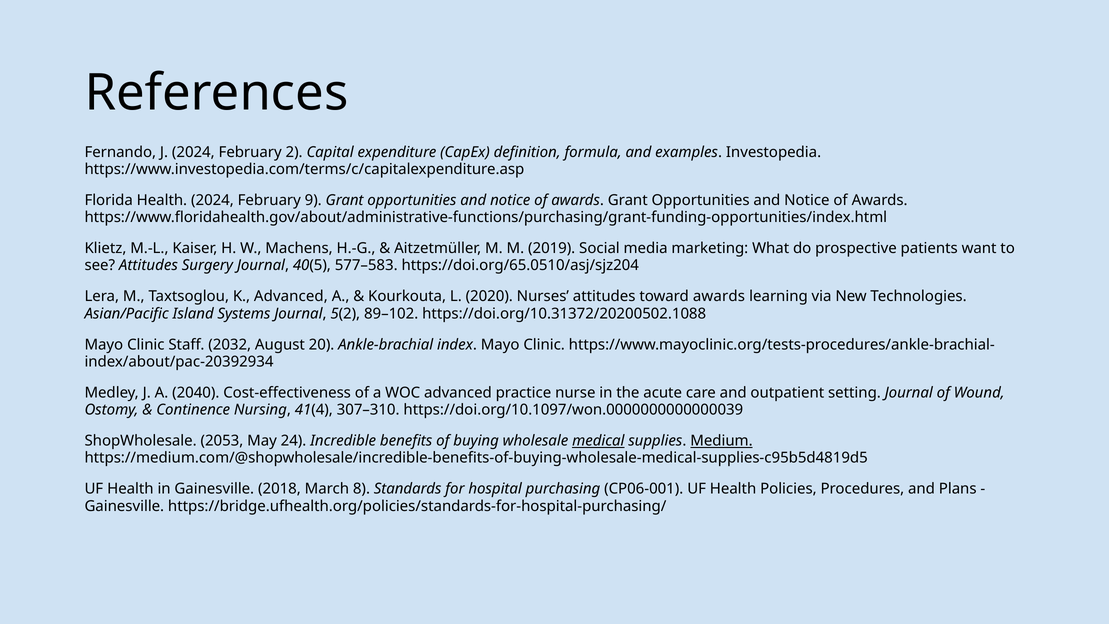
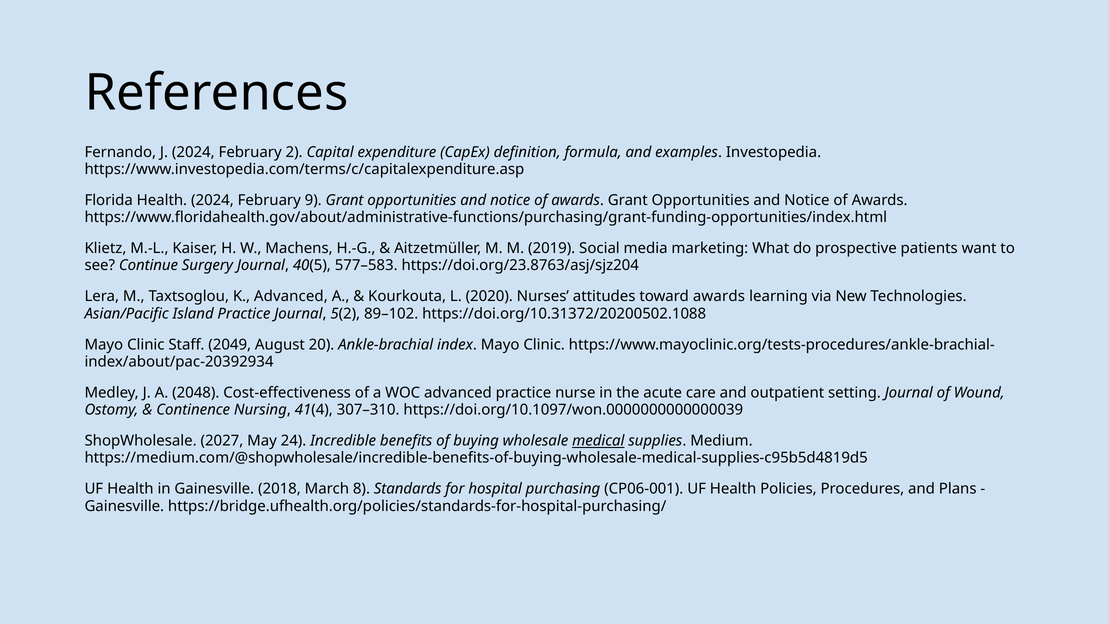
see Attitudes: Attitudes -> Continue (149, 265)
https://doi.org/65.0510/asj/sjz204: https://doi.org/65.0510/asj/sjz204 -> https://doi.org/23.8763/asj/sjz204 (520, 265)
Island Systems: Systems -> Practice (244, 314)
2032: 2032 -> 2049 (230, 345)
2040: 2040 -> 2048 (196, 393)
2053: 2053 -> 2027 (222, 441)
Medium underline: present -> none (721, 441)
